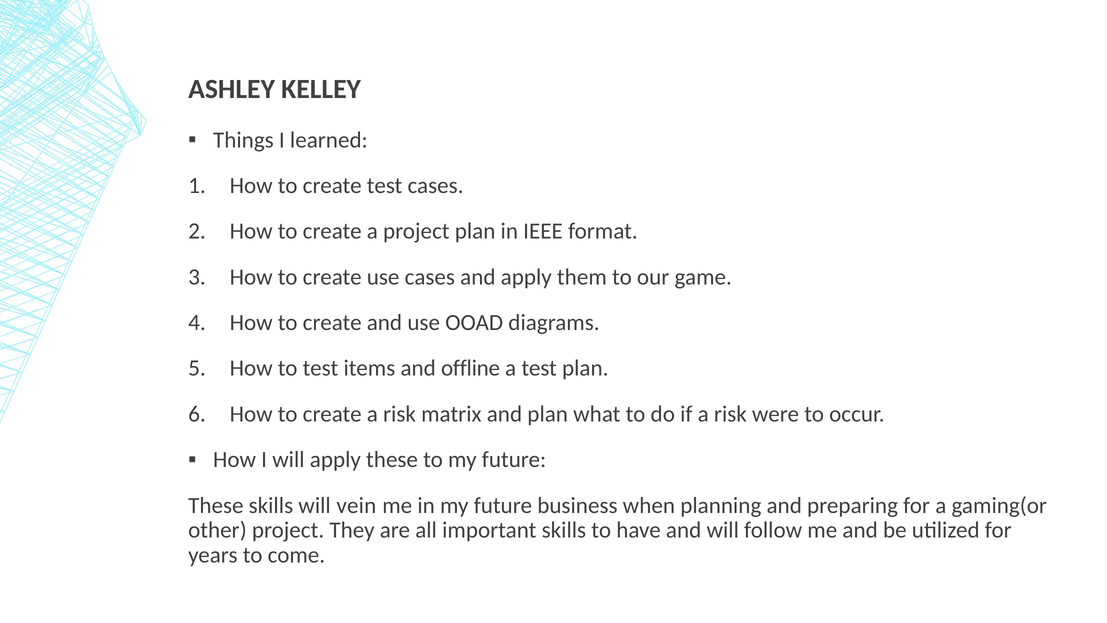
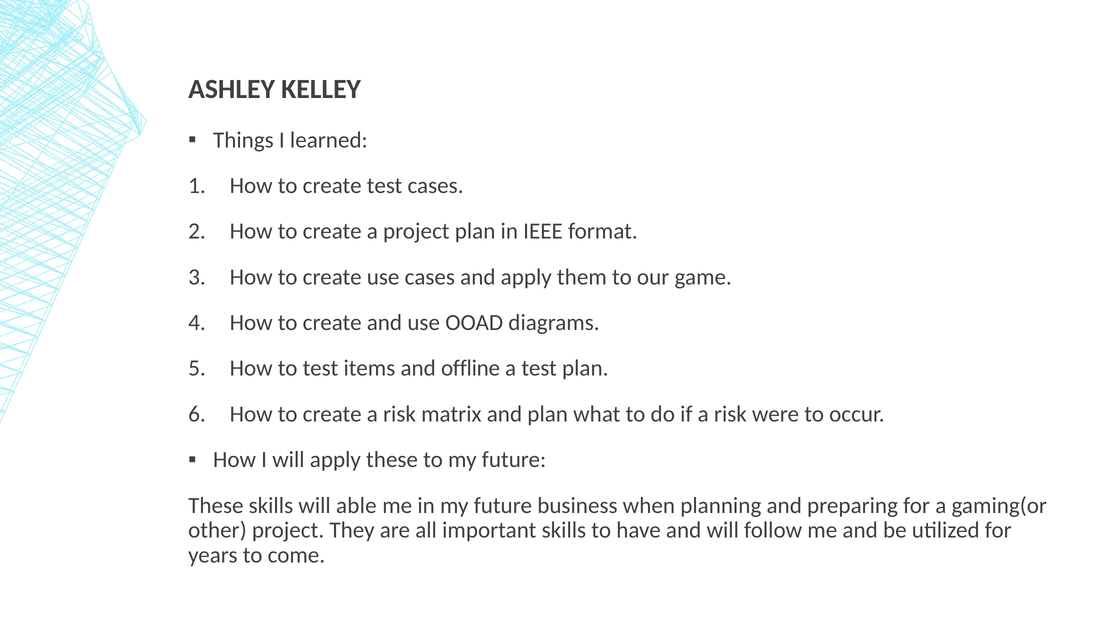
vein: vein -> able (356, 505)
